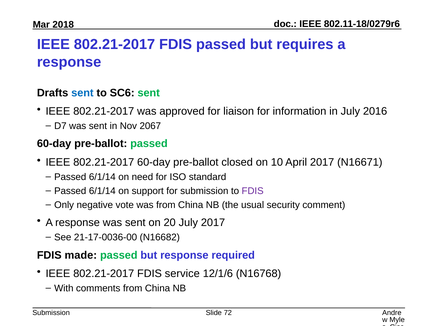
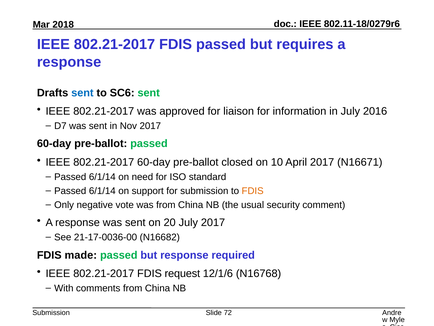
Nov 2067: 2067 -> 2017 (150, 126)
FDIS colour: purple -> orange (253, 191)
service: service -> request (182, 273)
